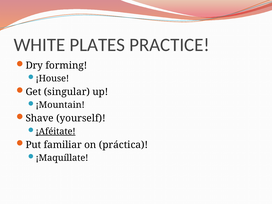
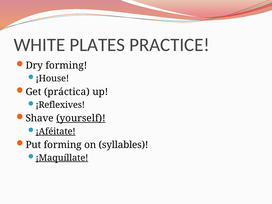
singular: singular -> práctica (67, 92)
¡Mountain: ¡Mountain -> ¡Reflexives (60, 105)
yourself underline: none -> present (81, 118)
Put familiar: familiar -> forming (63, 145)
práctica: práctica -> syllables (124, 145)
¡Maquíllate underline: none -> present (62, 158)
